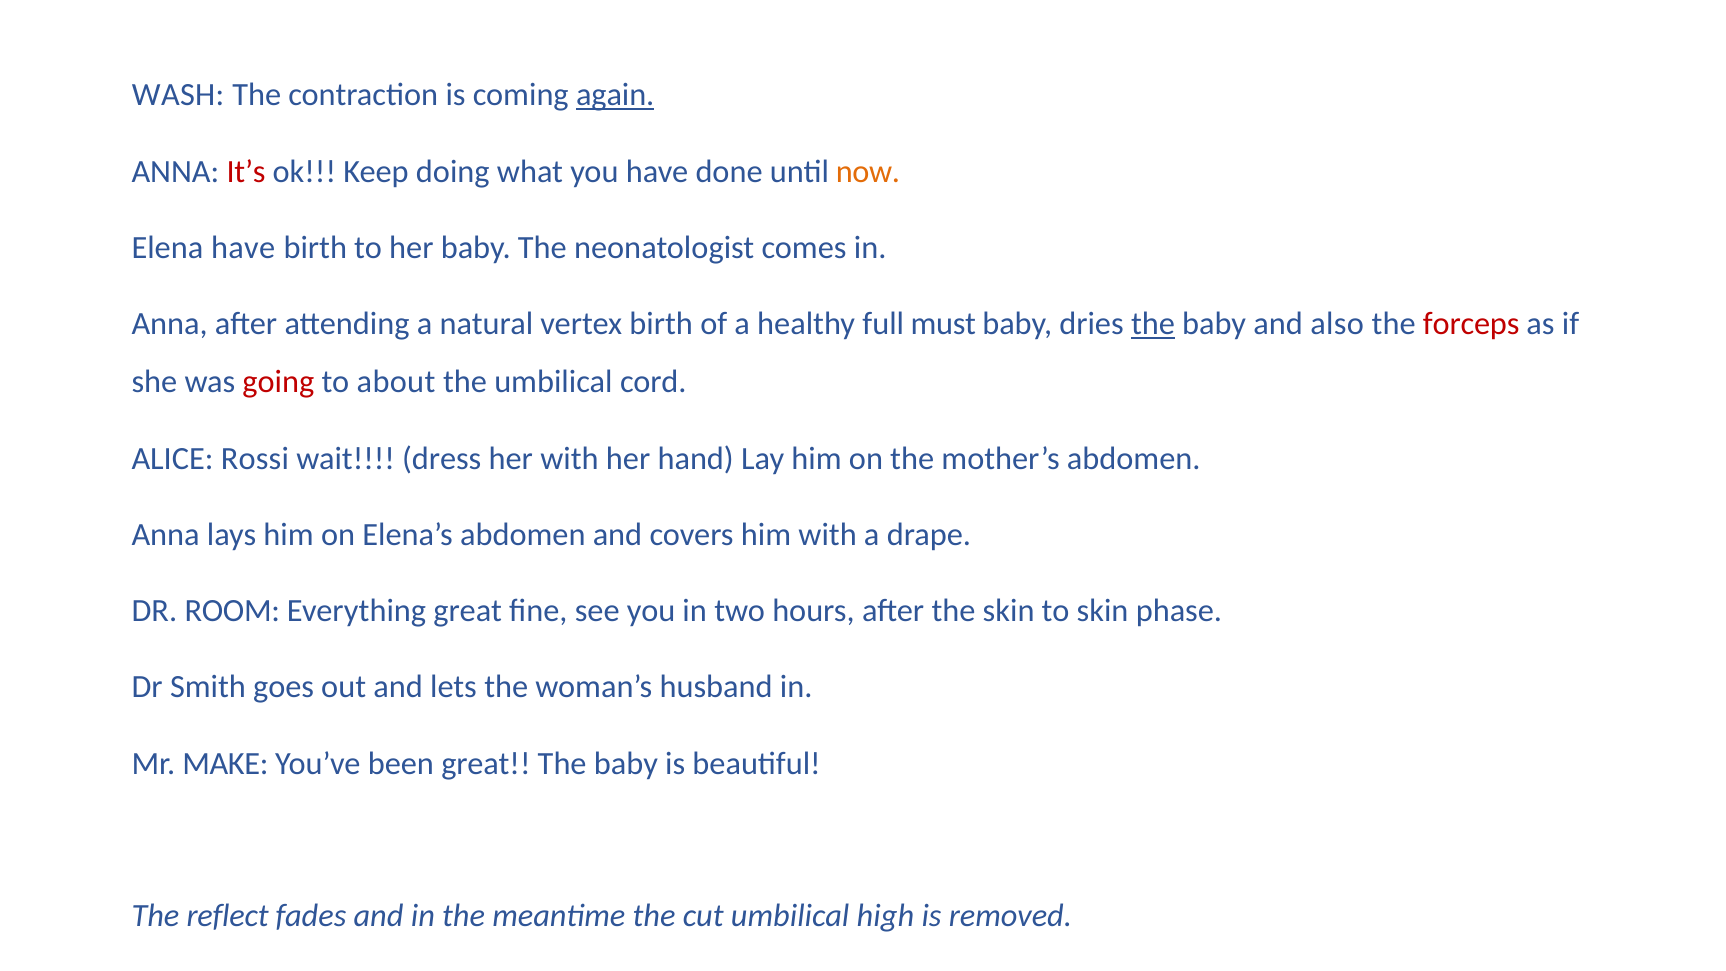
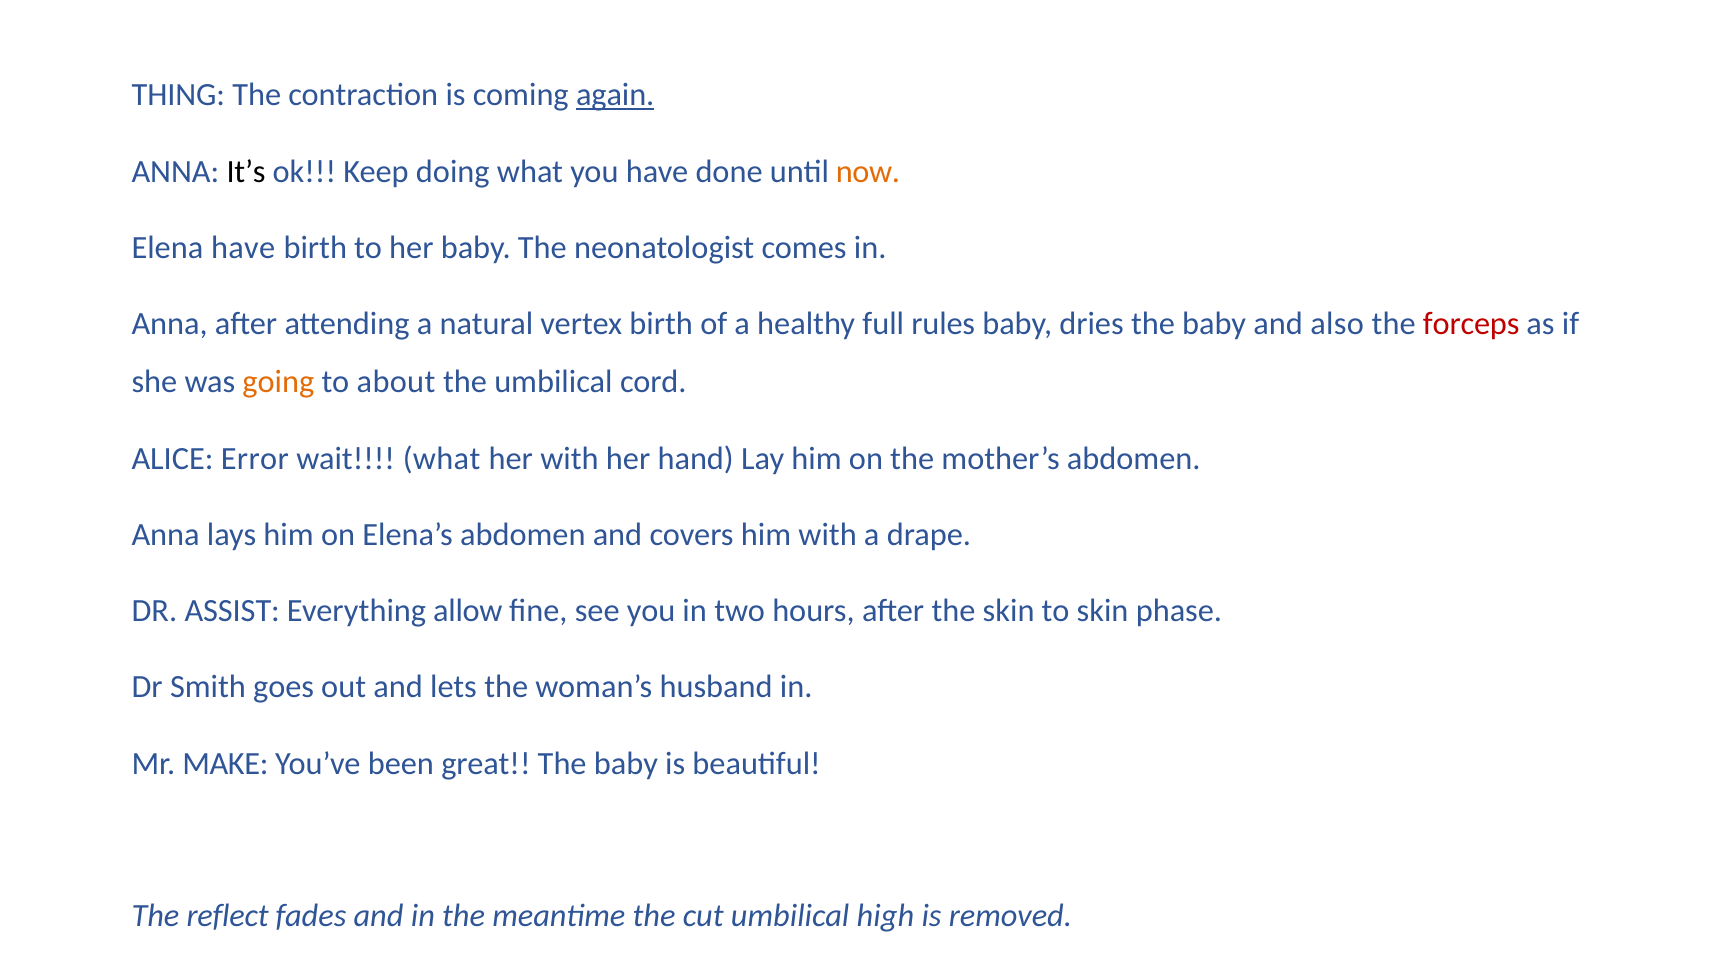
WASH: WASH -> THING (178, 95)
It’s colour: red -> black (246, 171)
must: must -> rules (943, 324)
the underline: present -> none (1153, 324)
going colour: red -> orange (278, 382)
Rossi: Rossi -> Error (255, 458)
wait dress: dress -> what (442, 458)
ROOM: ROOM -> ASSIST (232, 611)
Everything great: great -> allow (468, 611)
